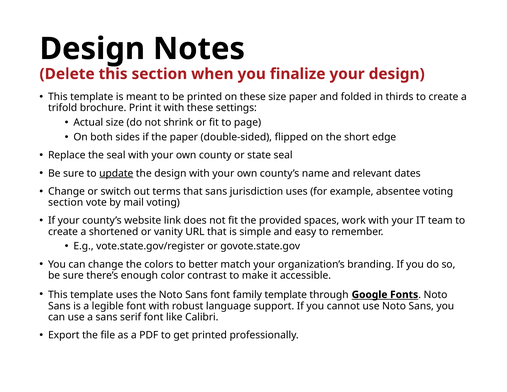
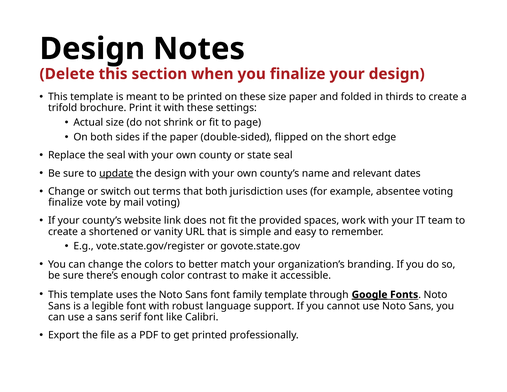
that sans: sans -> both (216, 191)
section: section -> finalize (66, 202)
Google underline: none -> present (370, 294)
